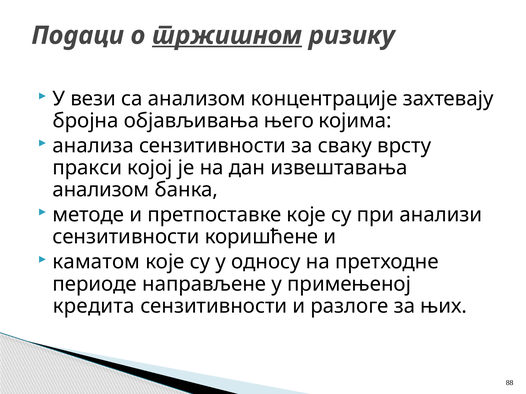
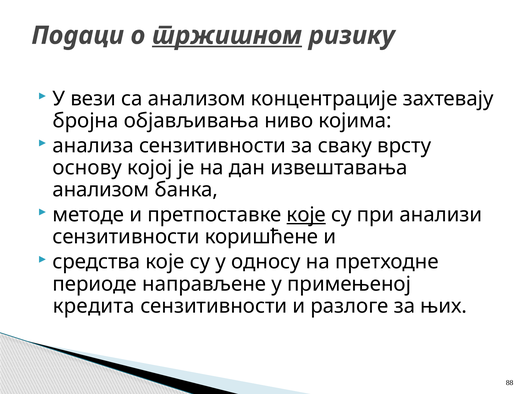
њего: њего -> ниво (289, 121)
пракси: пракси -> основу (87, 168)
које underline: none -> present (306, 215)
каматом: каматом -> средства (96, 262)
